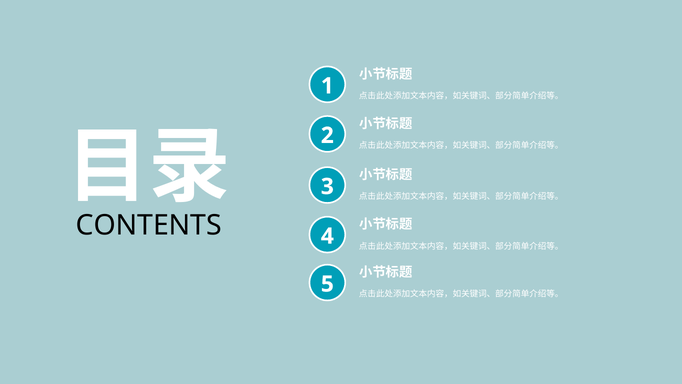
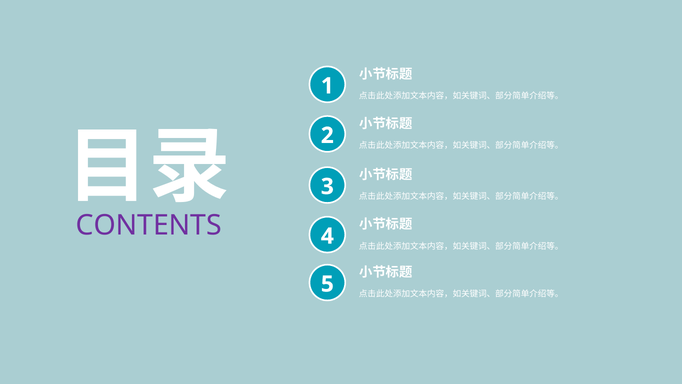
CONTENTS colour: black -> purple (149, 225)
